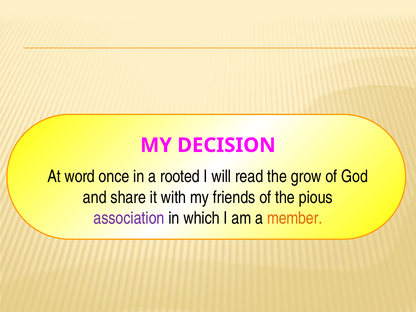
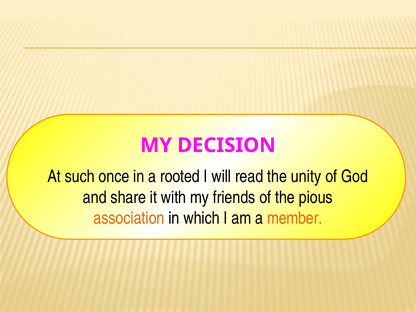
word: word -> such (80, 177)
grow: grow -> unity (306, 177)
association colour: purple -> orange (129, 218)
